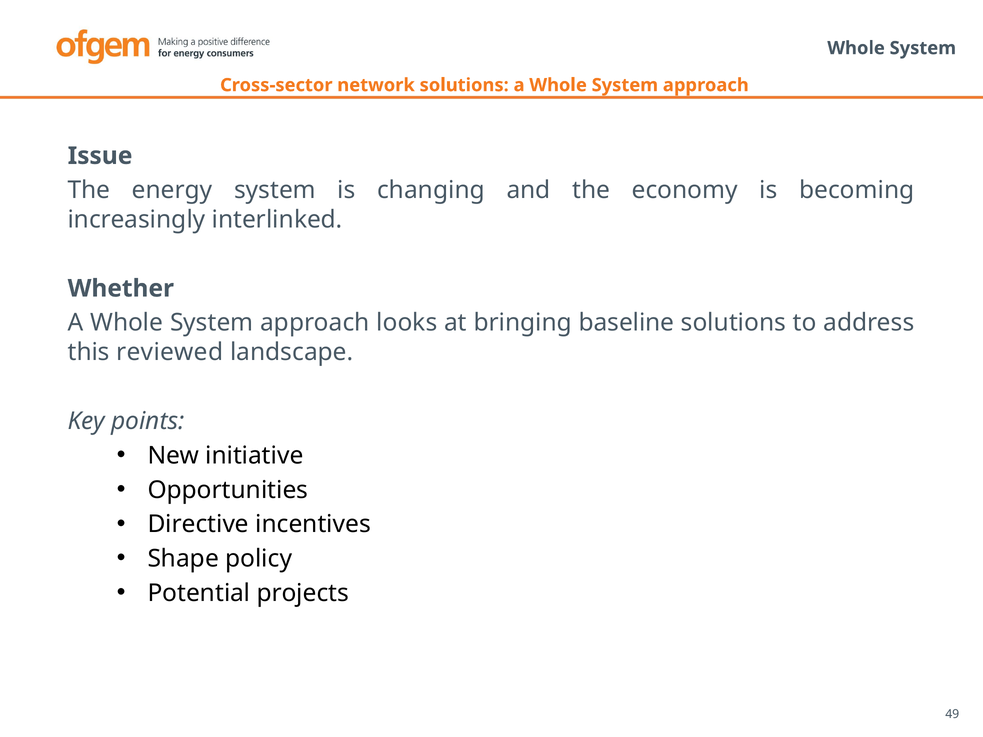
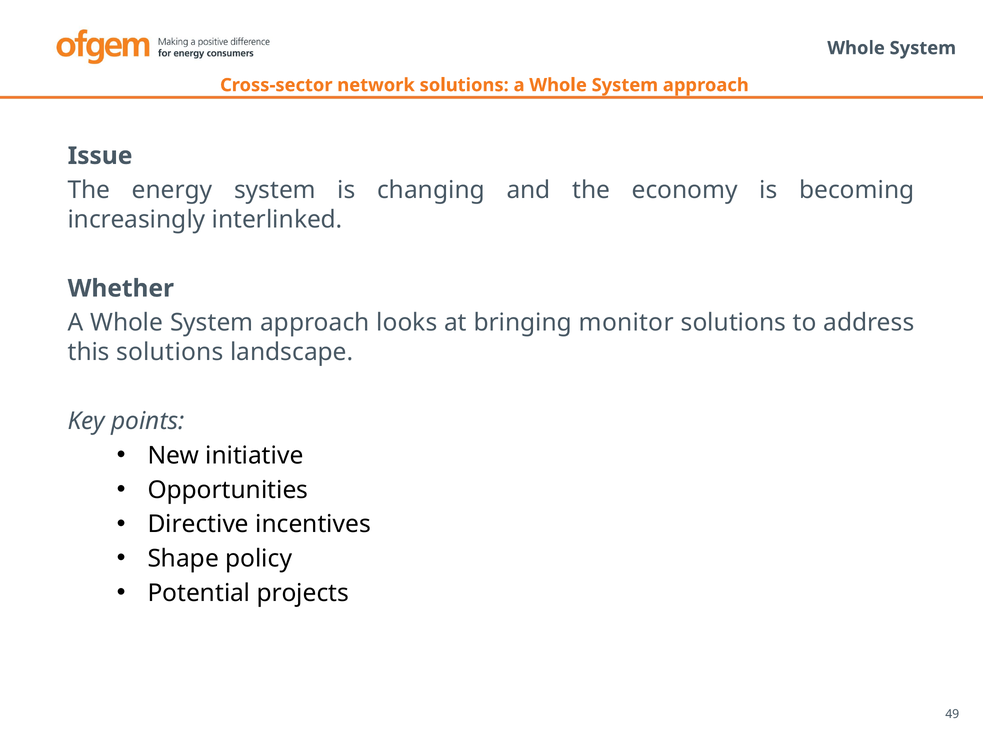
baseline: baseline -> monitor (626, 323)
this reviewed: reviewed -> solutions (170, 352)
